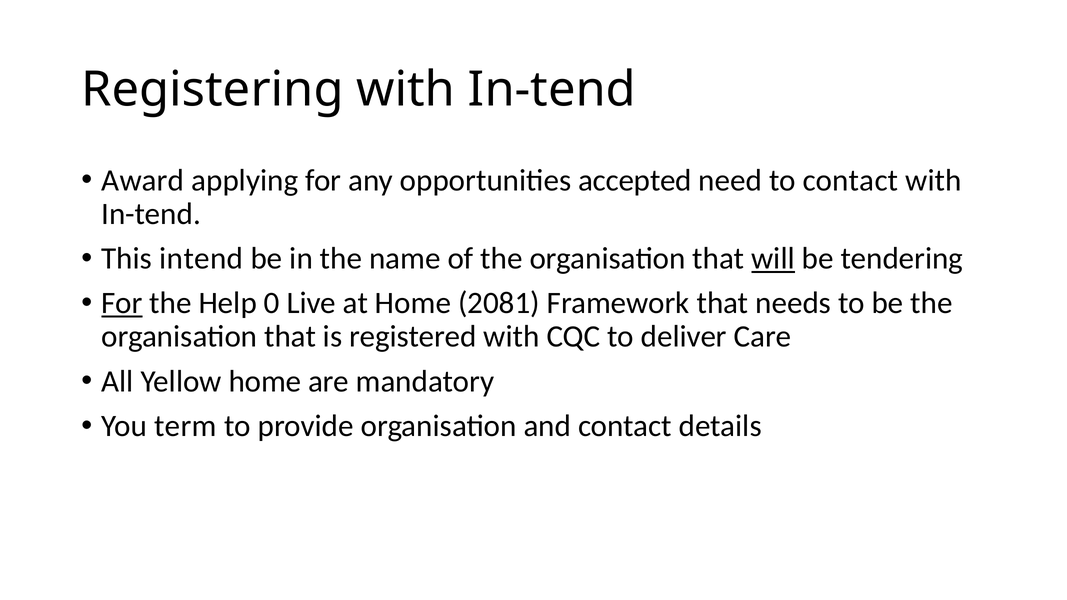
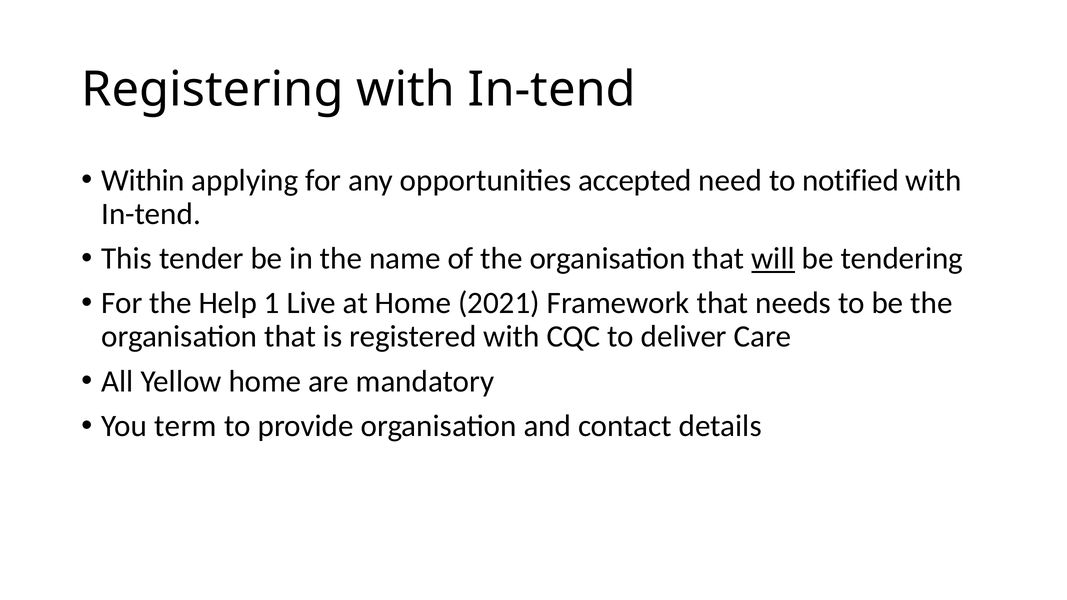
Award: Award -> Within (143, 180)
to contact: contact -> notified (851, 180)
intend: intend -> tender (201, 259)
For underline: present -> none (122, 303)
0: 0 -> 1 (272, 303)
2081: 2081 -> 2021 (499, 303)
